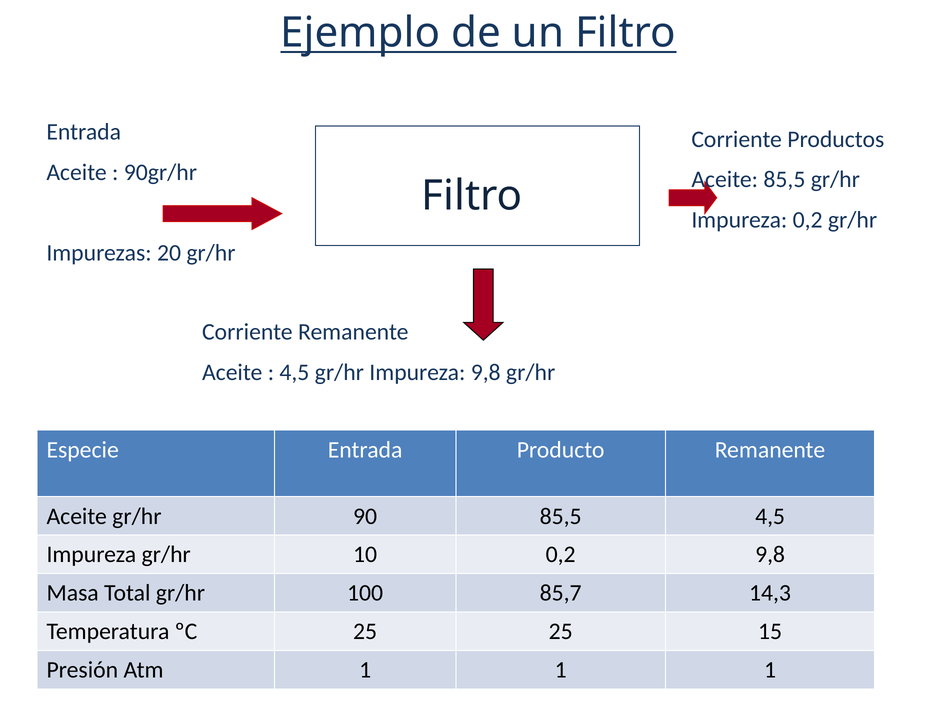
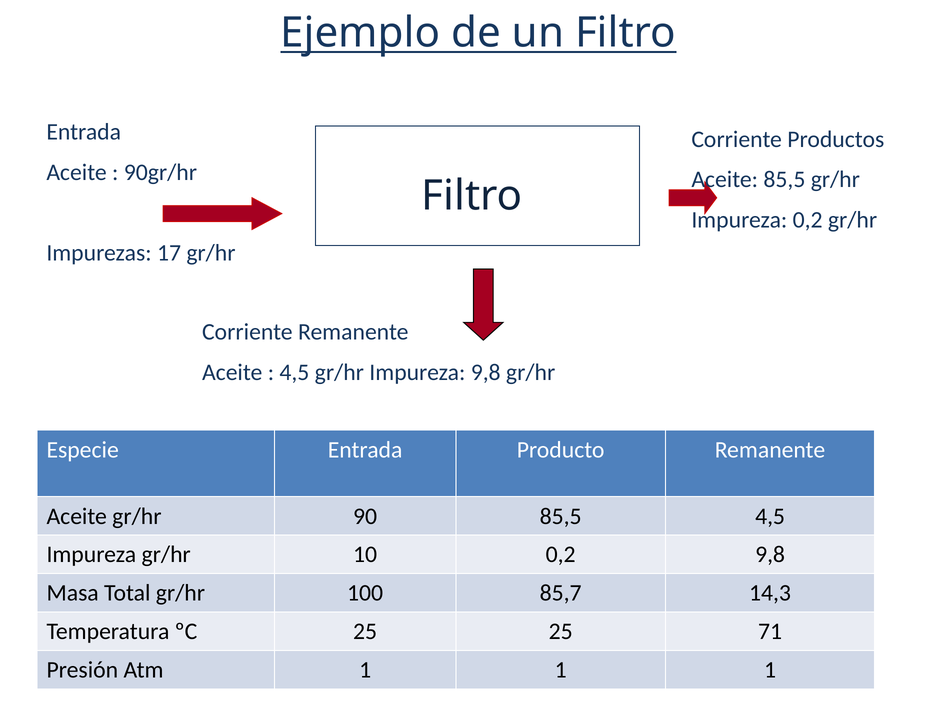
20: 20 -> 17 (169, 253)
15: 15 -> 71 (770, 631)
